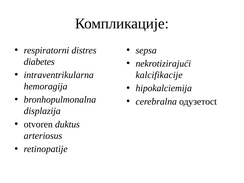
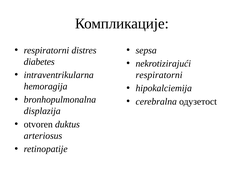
kalcifikacije: kalcifikacije -> respiratorni (159, 75)
